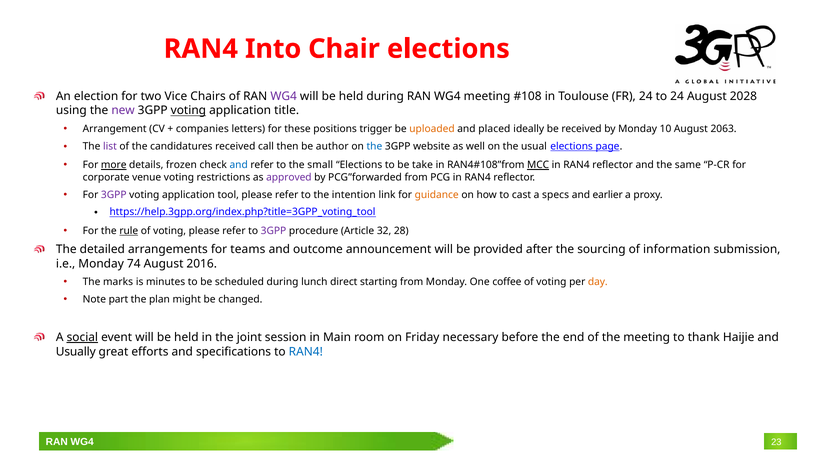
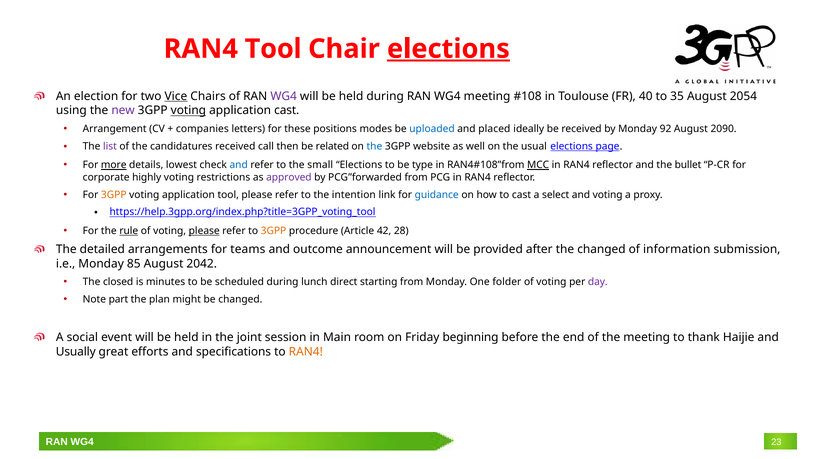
RAN4 Into: Into -> Tool (273, 49)
elections underline: none -> present (448, 49)
Vice underline: none -> present (176, 96)
FR 24: 24 -> 40 (646, 96)
to 24: 24 -> 35 (677, 96)
2028: 2028 -> 2054 (743, 96)
application title: title -> cast (287, 111)
trigger: trigger -> modes (376, 129)
uploaded colour: orange -> blue (432, 129)
10: 10 -> 92 (666, 129)
2063: 2063 -> 2090 (724, 129)
author: author -> related (332, 146)
frozen: frozen -> lowest (181, 165)
take: take -> type (422, 165)
same: same -> bullet (688, 165)
venue: venue -> highly (147, 177)
3GPP colour: purple -> orange (114, 195)
guidance colour: orange -> blue (437, 195)
specs: specs -> select (556, 195)
and earlier: earlier -> voting (608, 195)
please underline: none -> present (204, 231)
3GPP colour: purple -> orange (274, 231)
32: 32 -> 42 (384, 231)
the sourcing: sourcing -> changed (601, 250)
74: 74 -> 85 (134, 264)
2016: 2016 -> 2042 (202, 264)
marks: marks -> closed (118, 282)
coffee: coffee -> folder (507, 282)
day colour: orange -> purple (598, 282)
social underline: present -> none (82, 337)
necessary: necessary -> beginning (471, 337)
RAN4 colour: blue -> orange (306, 352)
